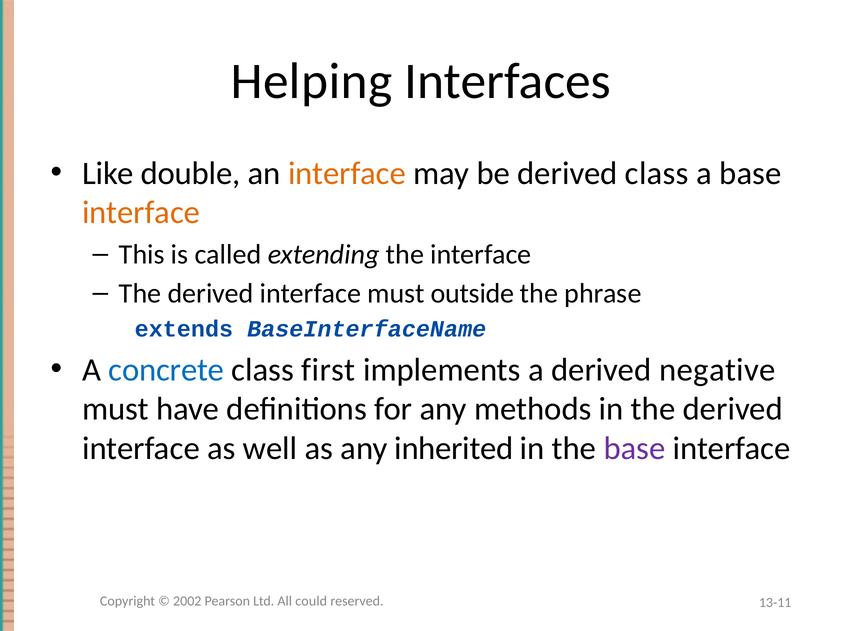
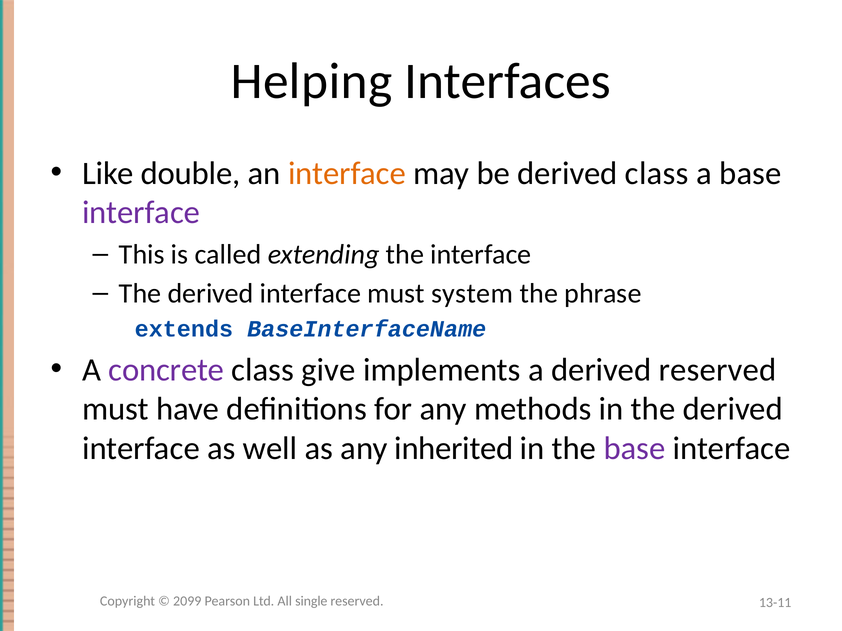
interface colour: orange -> purple (141, 213)
outside: outside -> system (472, 294)
concrete colour: blue -> purple (166, 370)
first: first -> give (329, 370)
derived negative: negative -> reserved (717, 370)
2002: 2002 -> 2099 (187, 602)
could: could -> single (311, 602)
